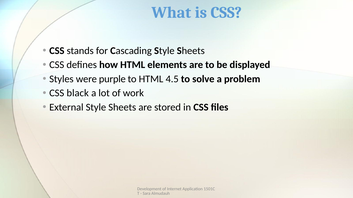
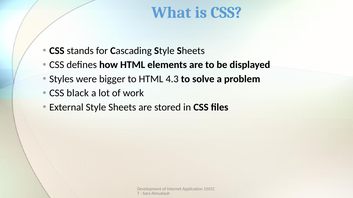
purple: purple -> bigger (112, 79)
4.5: 4.5 -> 4.3 (172, 79)
